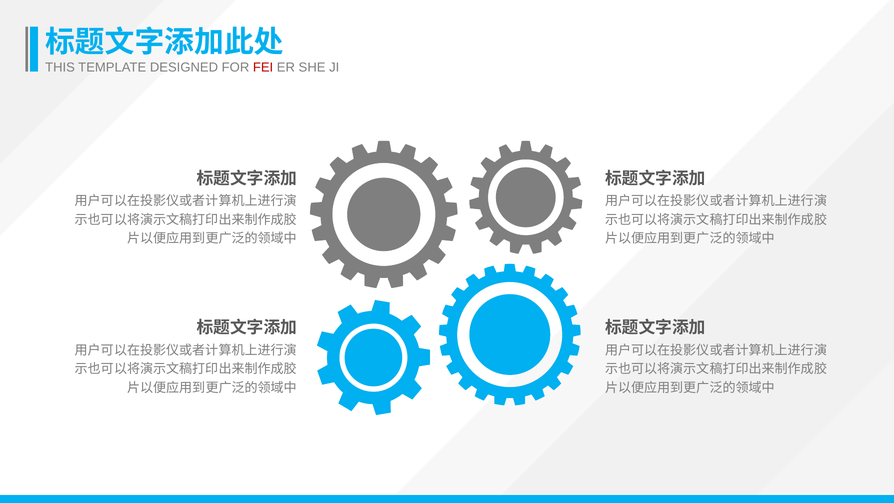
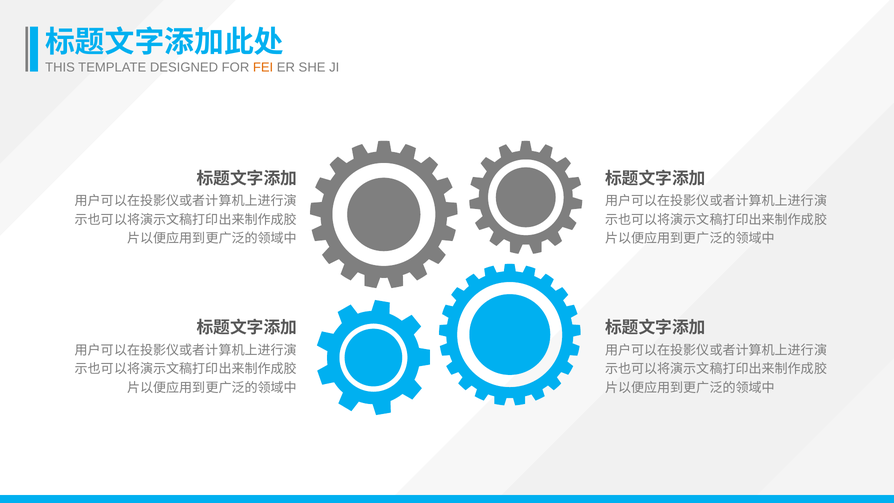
FEI colour: red -> orange (263, 67)
